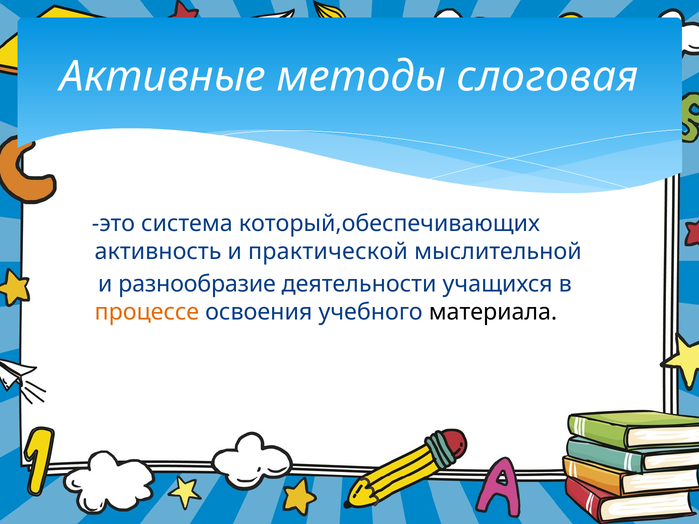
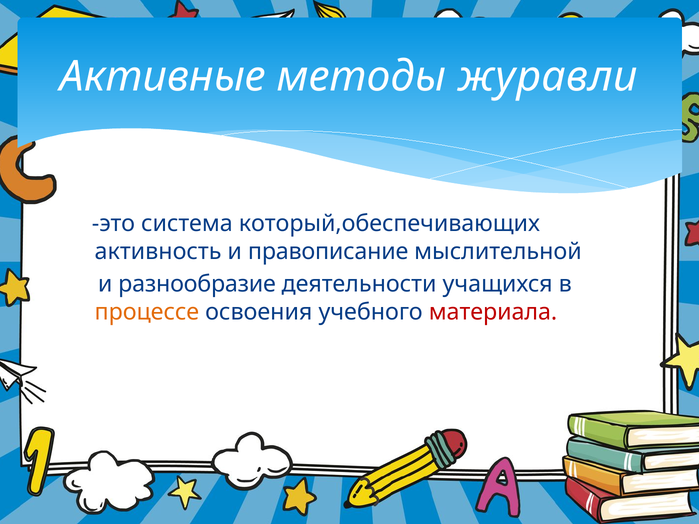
слоговая: слоговая -> журавли (548, 77)
практической: практической -> правописание (328, 252)
материала colour: black -> red (493, 312)
